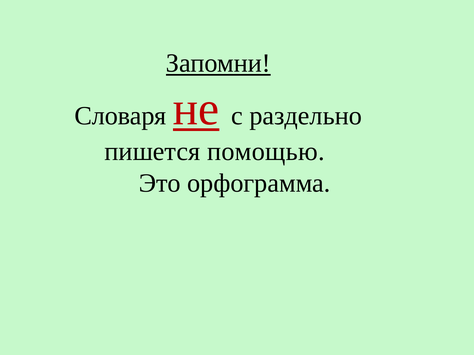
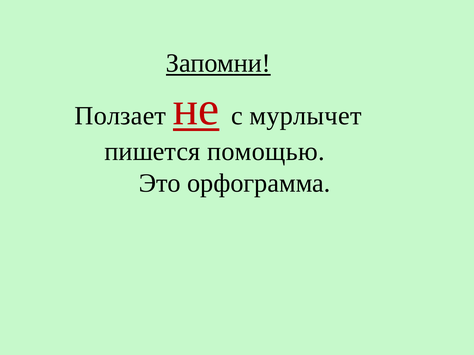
Словаря: Словаря -> Ползает (120, 116)
раздельно: раздельно -> мурлычет (306, 116)
